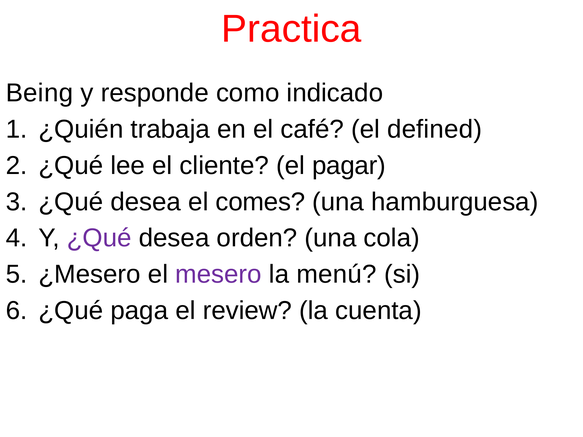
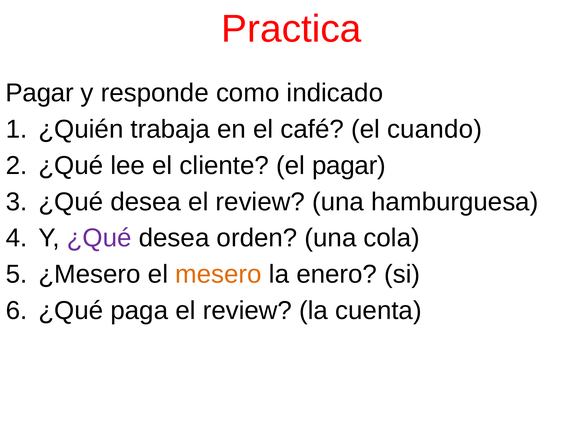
Being: Being -> Pagar (40, 93)
defined: defined -> cuando (435, 129)
desea el comes: comes -> review (260, 202)
mesero colour: purple -> orange (218, 275)
menú: menú -> enero (337, 275)
